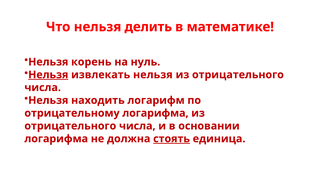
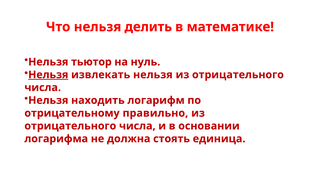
корень: корень -> тьютор (91, 62)
отрицательному логарифма: логарифма -> правильно (155, 113)
стоять underline: present -> none (172, 139)
